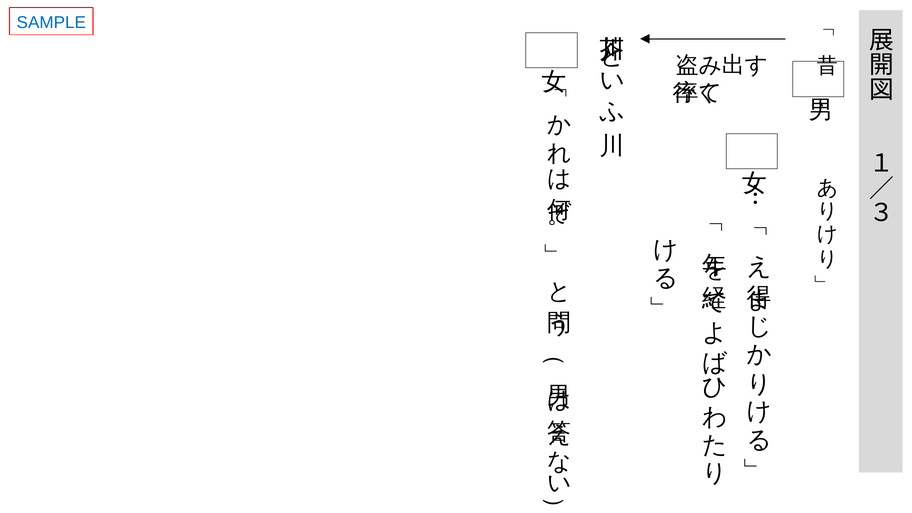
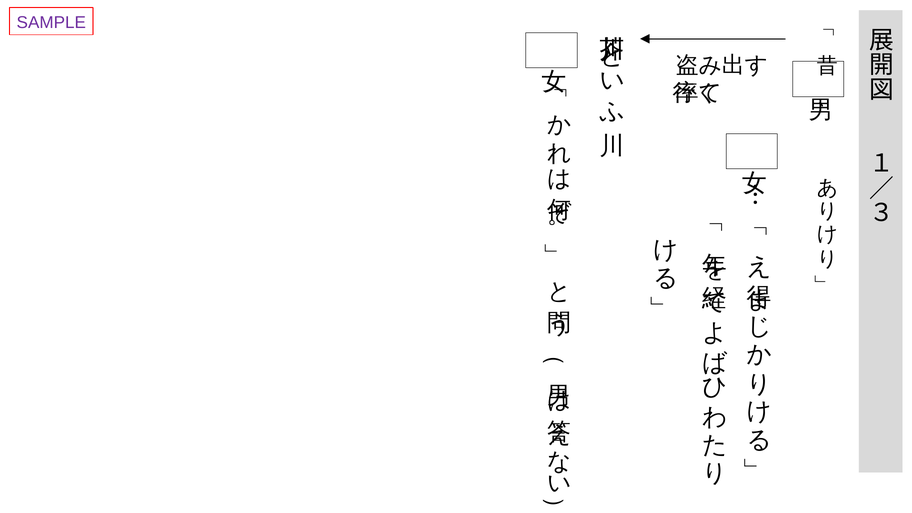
SAMPLE colour: blue -> purple (51, 22)
